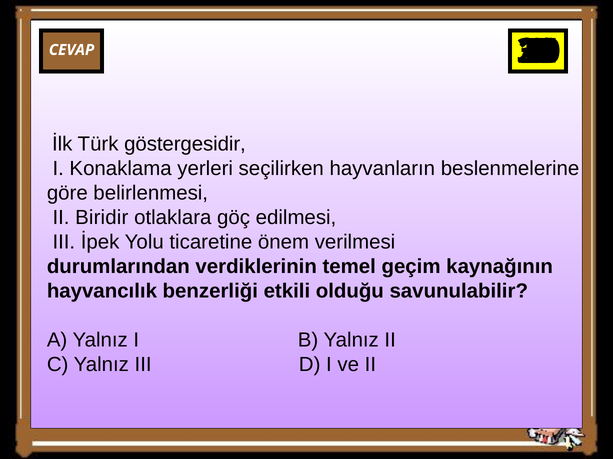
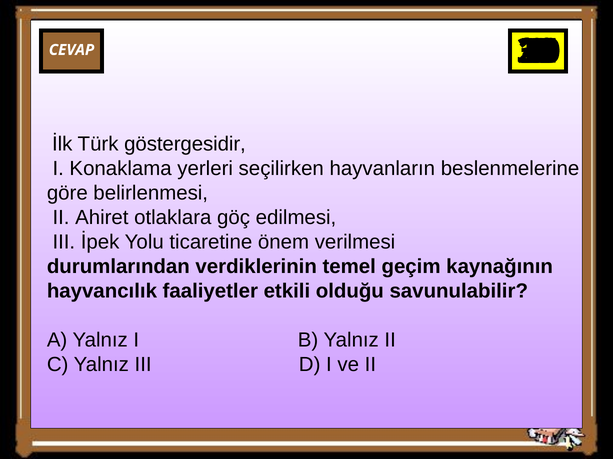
Biridir: Biridir -> Ahiret (102, 218)
benzerliği: benzerliği -> faaliyetler (210, 292)
